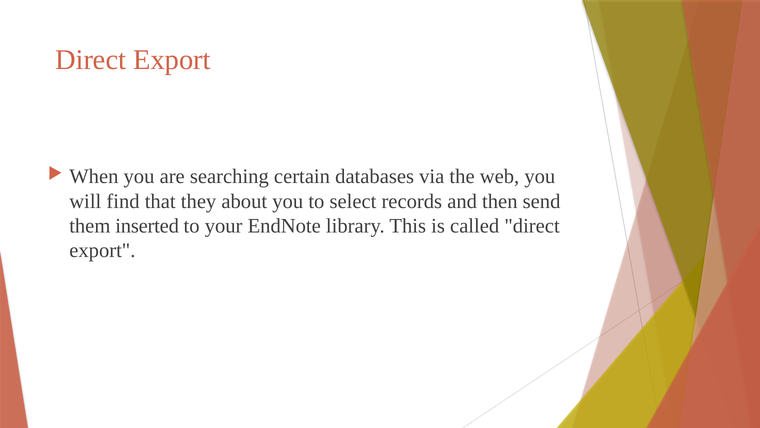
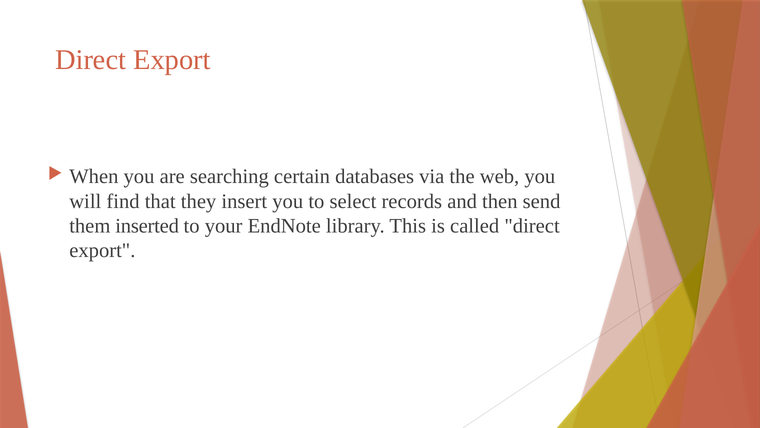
about: about -> insert (244, 201)
